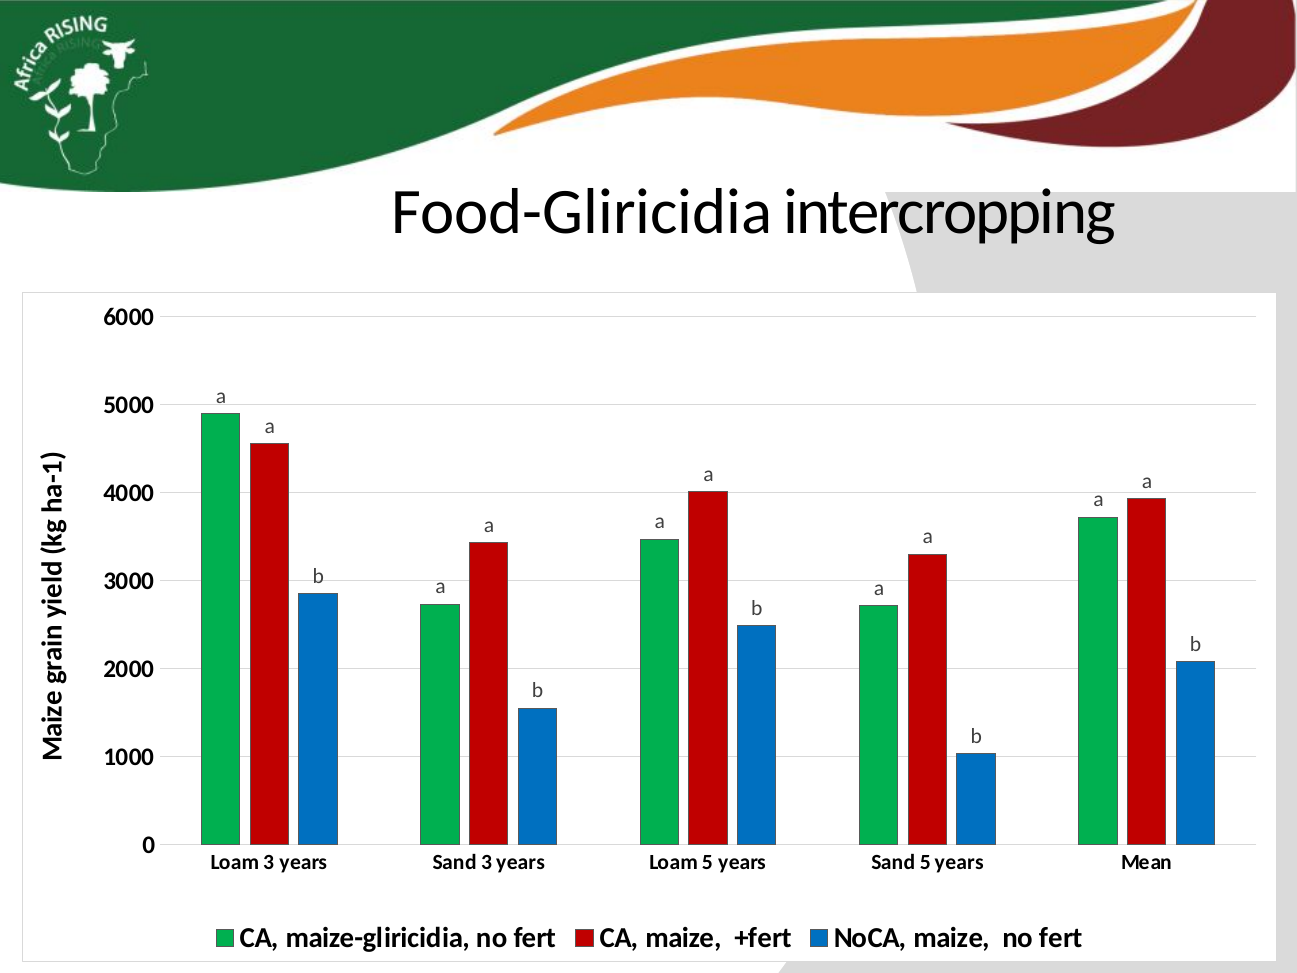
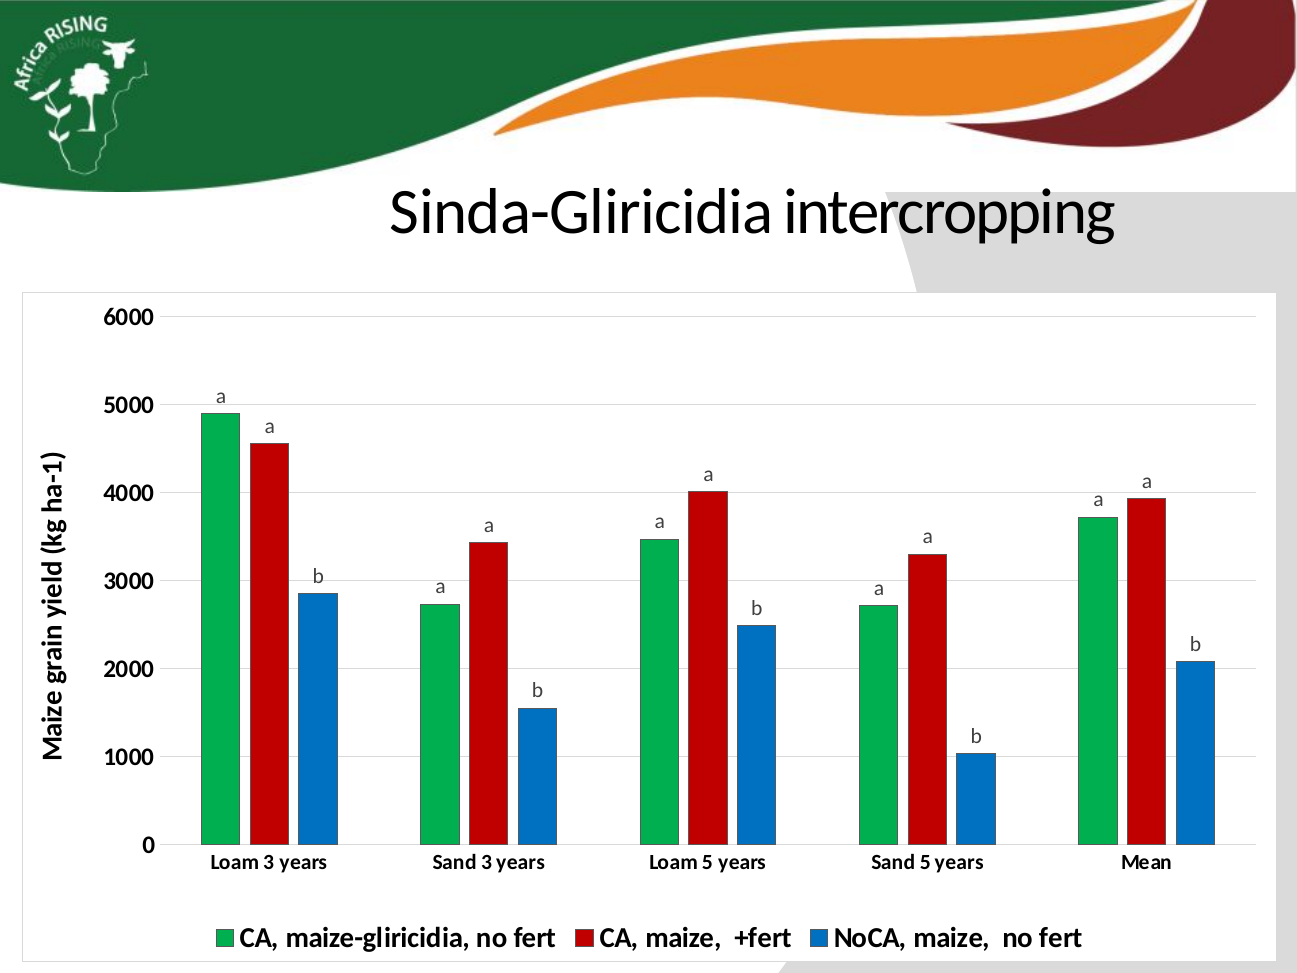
Food-Gliricidia: Food-Gliricidia -> Sinda-Gliricidia (582, 212)
